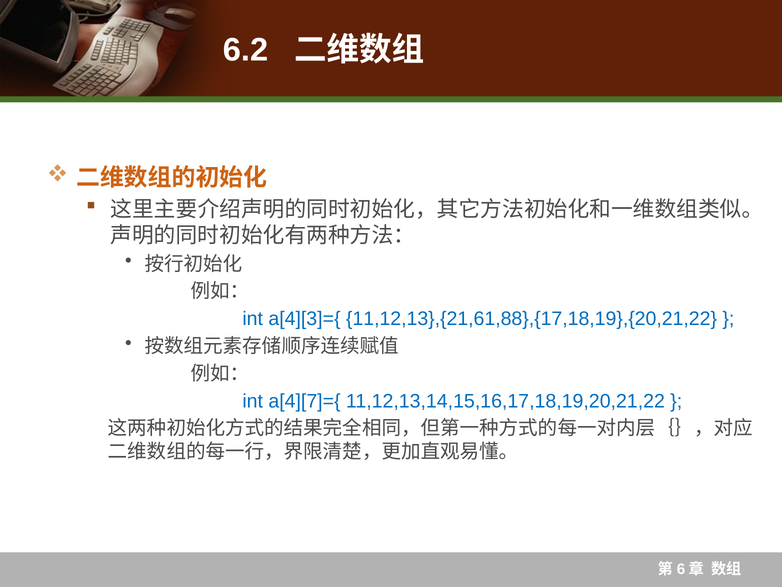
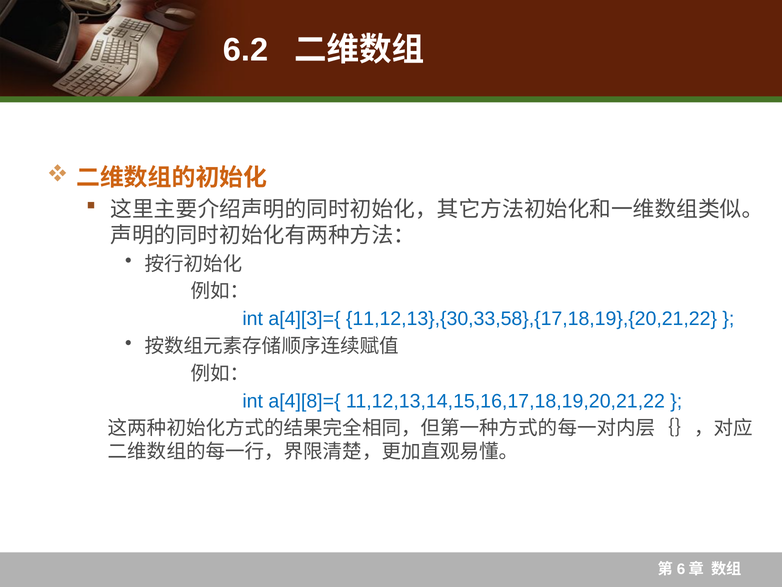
11,12,13},{21,61,88},{17,18,19},{20,21,22: 11,12,13},{21,61,88},{17,18,19},{20,21,22 -> 11,12,13},{30,33,58},{17,18,19},{20,21,22 (532, 319)
a[4][7]={: a[4][7]={ -> a[4][8]={ (304, 401)
